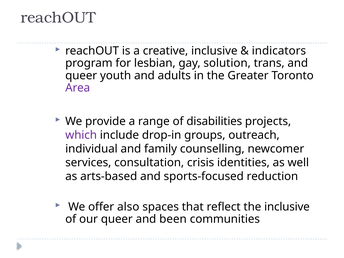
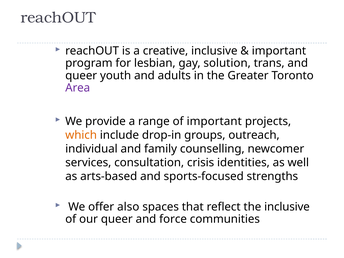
indicators: indicators -> important (279, 51)
of disabilities: disabilities -> important (214, 121)
which colour: purple -> orange (81, 135)
reduction: reduction -> strengths (272, 176)
been: been -> force (173, 219)
